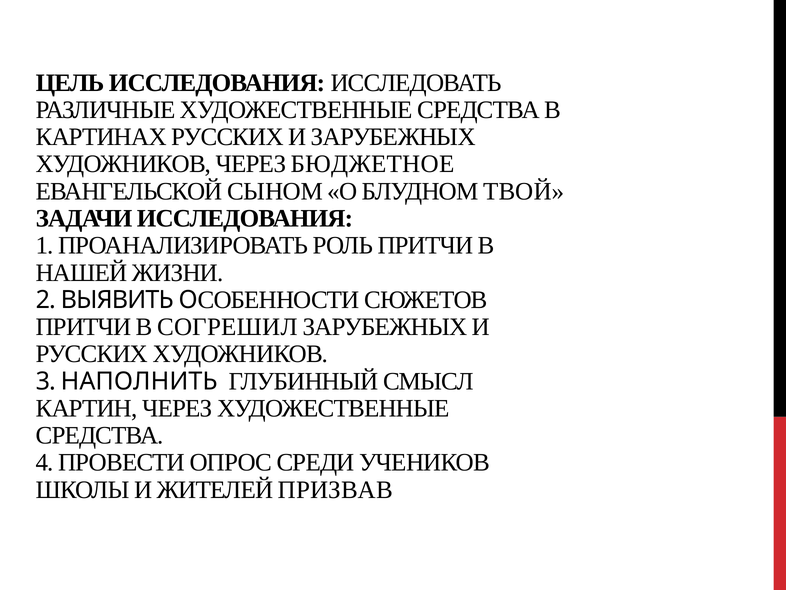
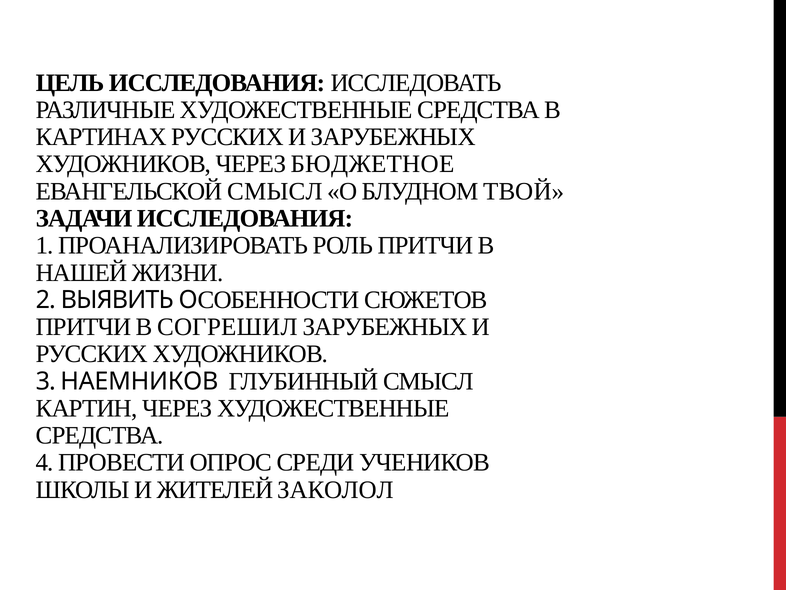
ЕВАНГЕЛЬСКОЙ СЫНОМ: СЫНОМ -> СМЫСЛ (275, 191)
НАПОЛНИТЬ: НАПОЛНИТЬ -> НАЕМНИКОВ (139, 381)
ПРИЗВАВ: ПРИЗВАВ -> ЗАКОЛОЛ (336, 489)
